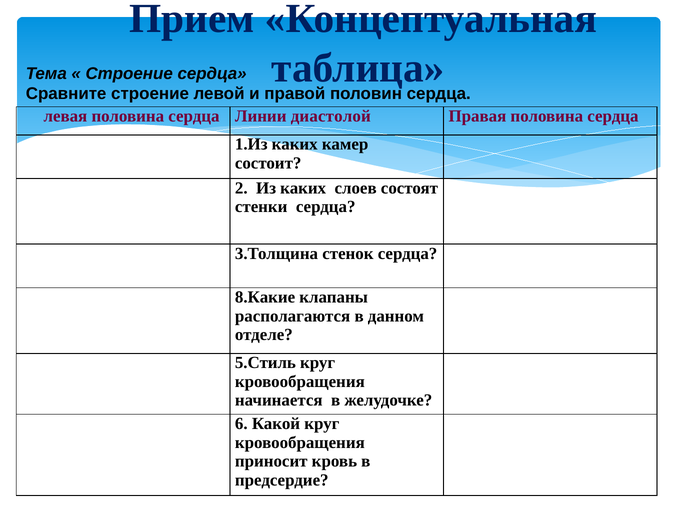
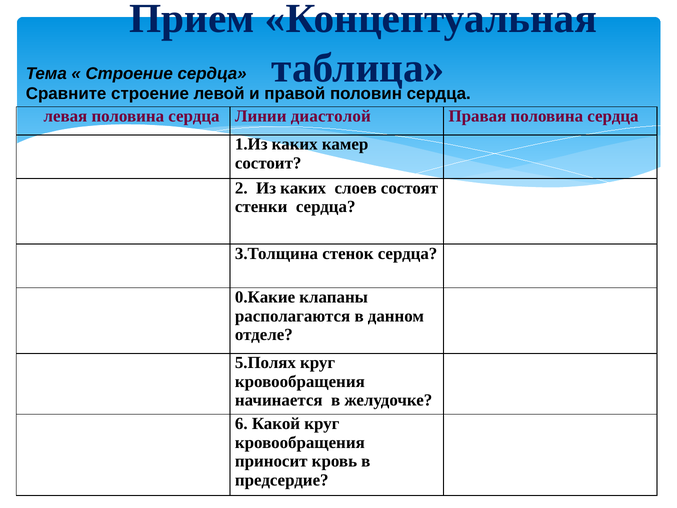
8.Какие: 8.Какие -> 0.Какие (265, 297)
5.Стиль: 5.Стиль -> 5.Полях (265, 363)
